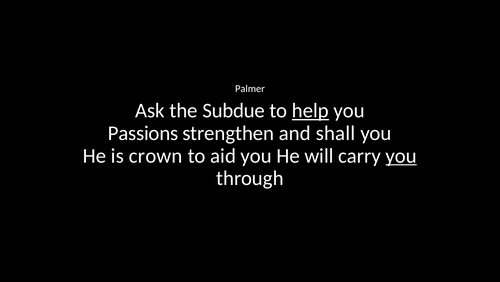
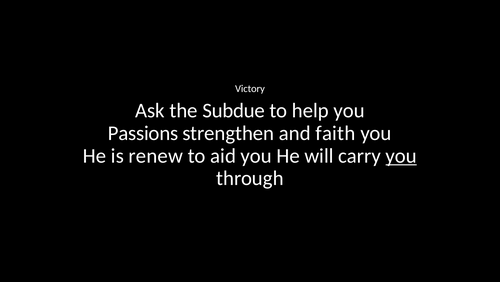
Palmer: Palmer -> Victory (250, 88)
help underline: present -> none (310, 110)
shall: shall -> faith (335, 133)
crown: crown -> renew (156, 155)
